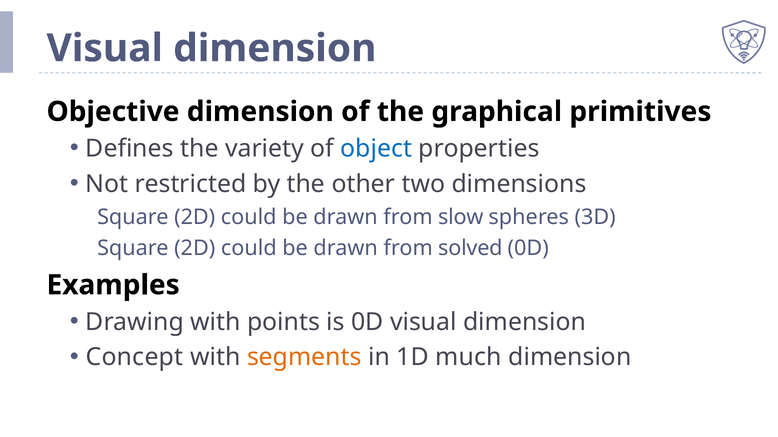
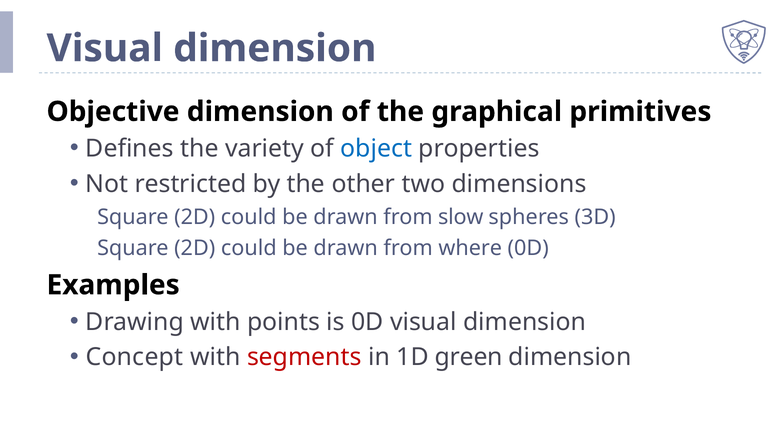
solved: solved -> where (470, 249)
segments colour: orange -> red (304, 358)
much: much -> green (469, 358)
